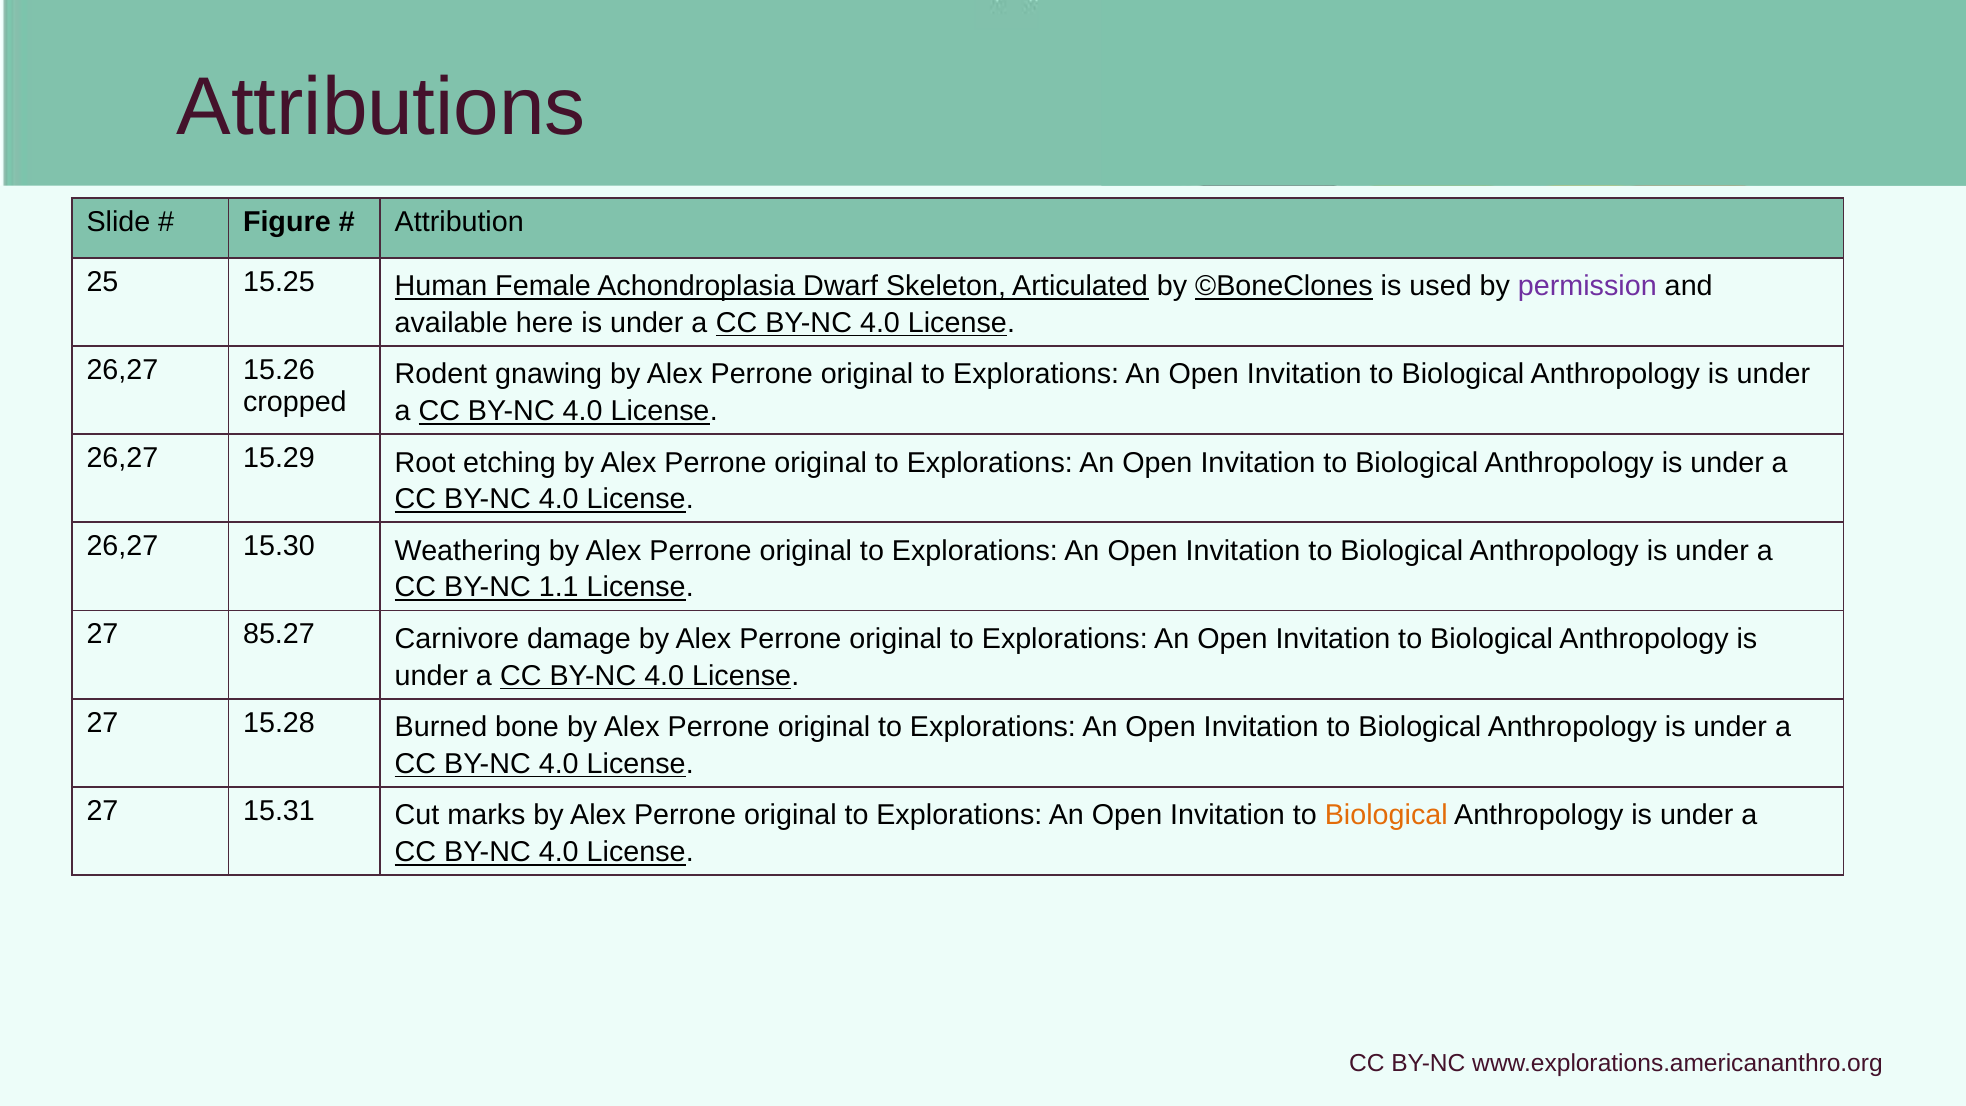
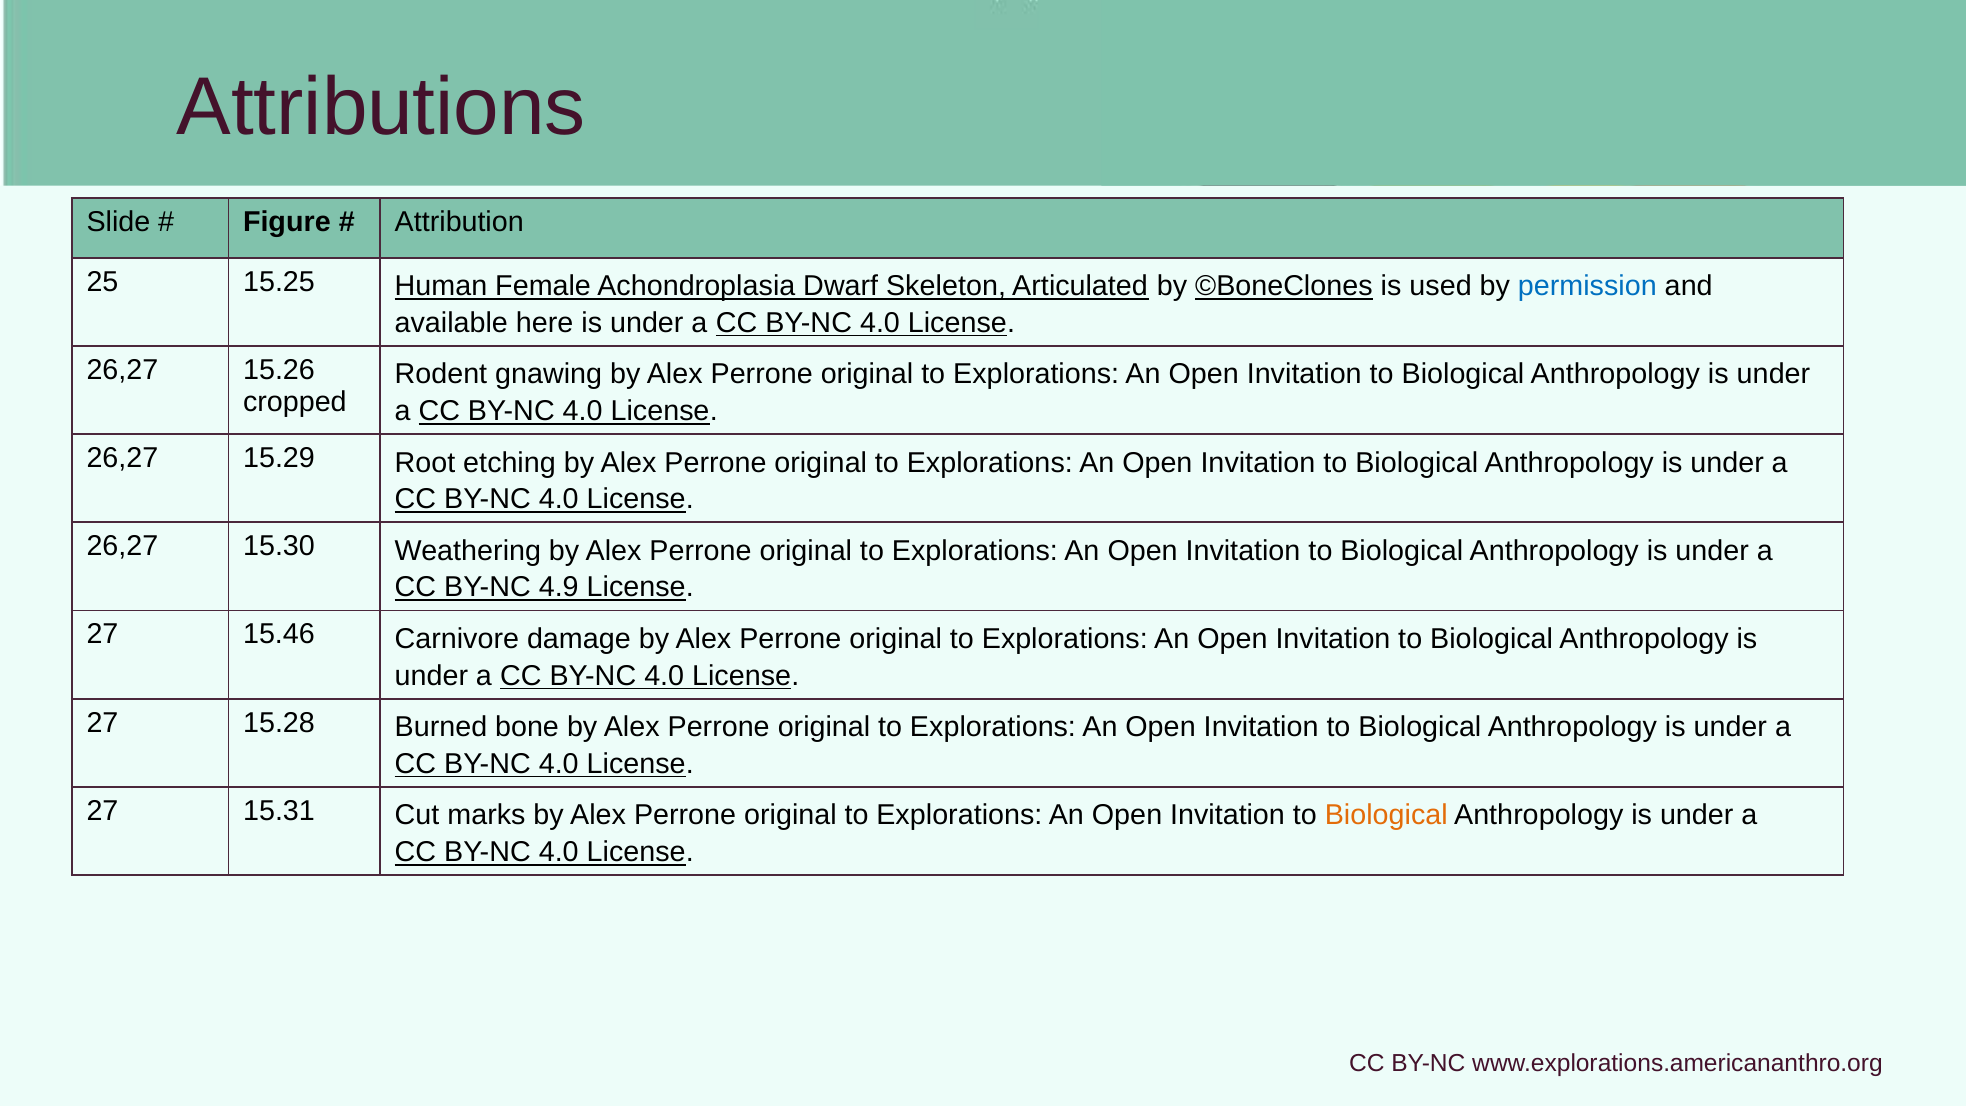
permission colour: purple -> blue (1587, 286)
1.1: 1.1 -> 4.9 (559, 587)
85.27: 85.27 -> 15.46 (279, 634)
